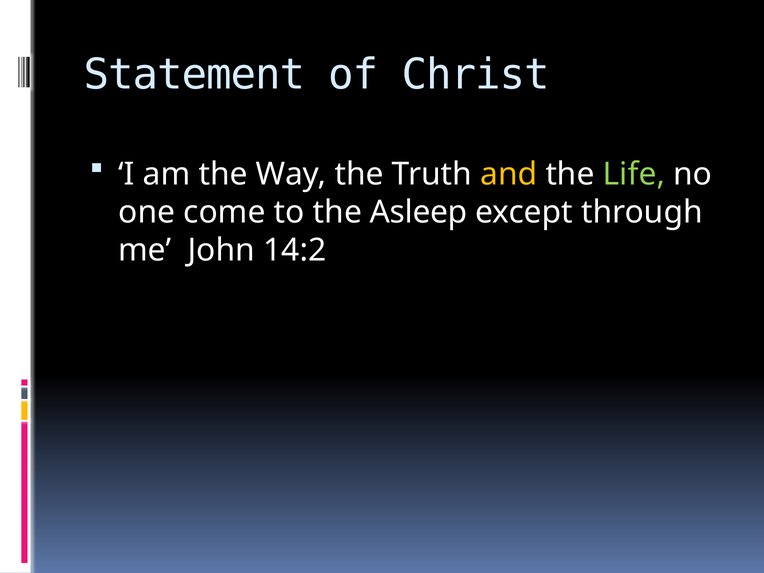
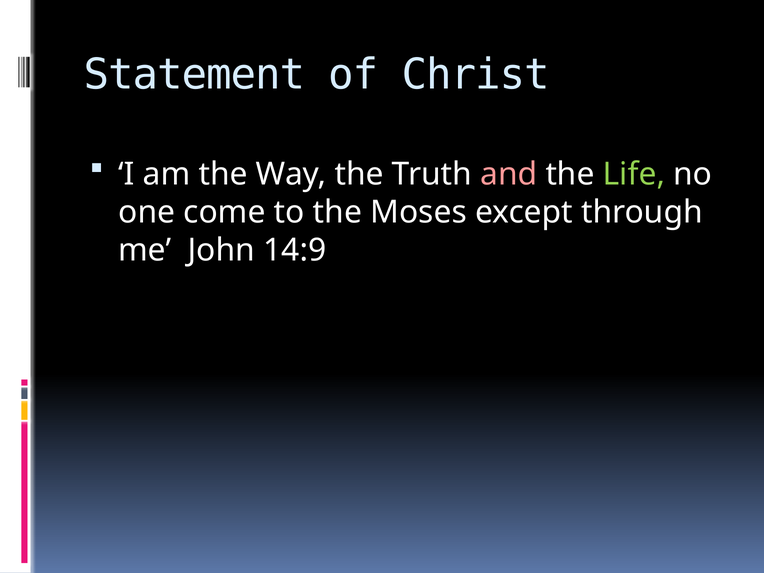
and colour: yellow -> pink (509, 174)
Asleep: Asleep -> Moses (419, 212)
14:2: 14:2 -> 14:9 (295, 250)
